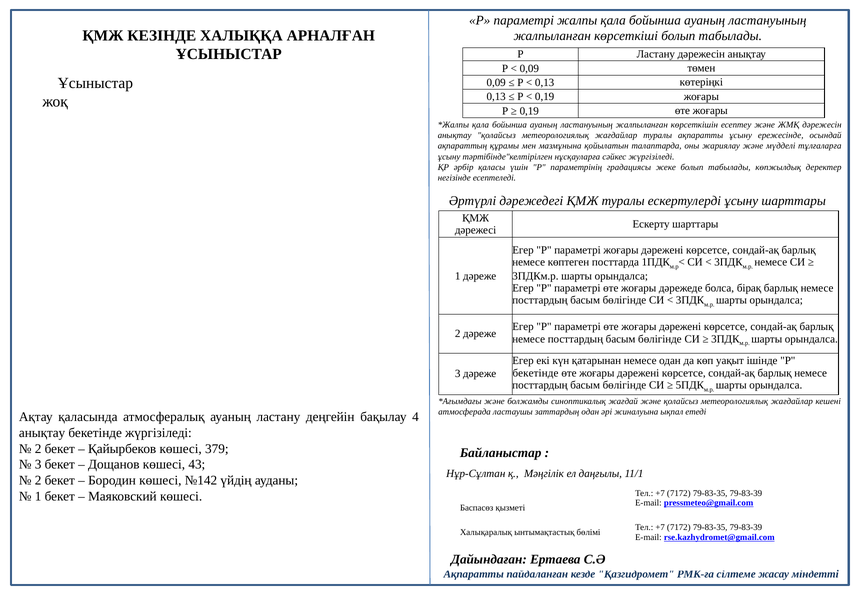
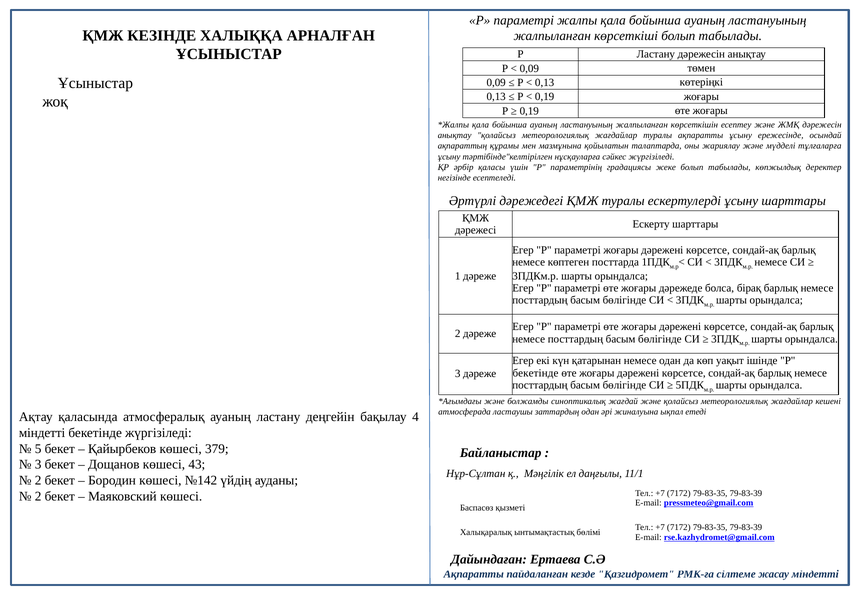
анықтау: анықтау -> міндетті (42, 433)
2: 2 -> 5 (38, 449)
1: 1 -> 2 (38, 497)
